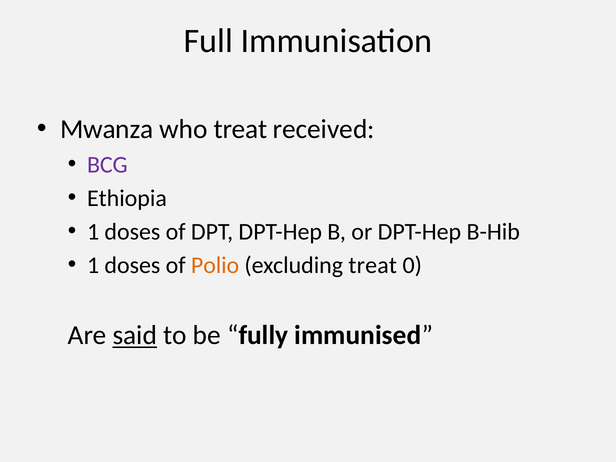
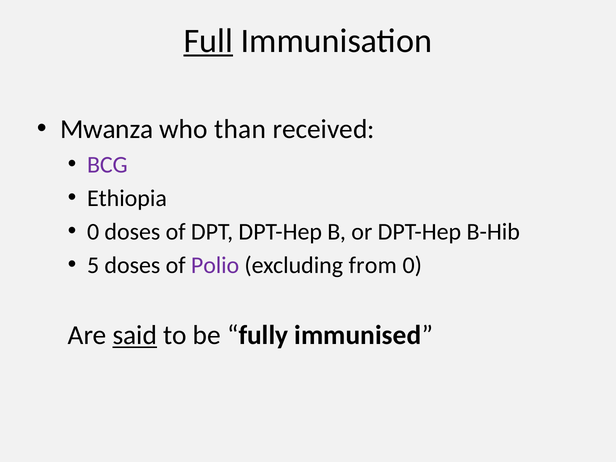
Full underline: none -> present (208, 41)
who treat: treat -> than (240, 129)
1: 1 -> 0 (93, 232)
1: 1 -> 5 (93, 265)
Polio colour: orange -> purple (215, 265)
excluding treat: treat -> from (373, 265)
